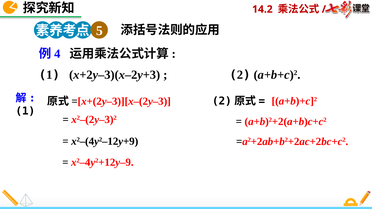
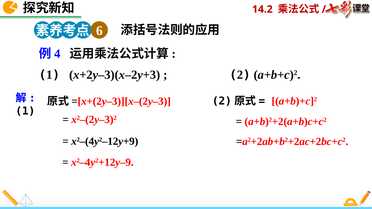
5: 5 -> 6 (99, 31)
